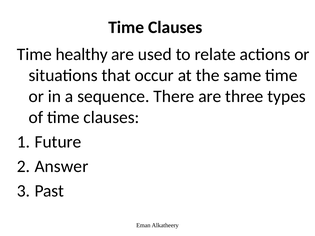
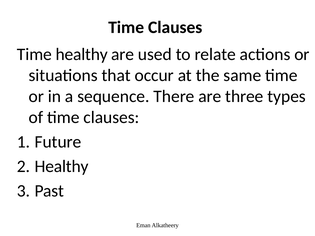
Answer: Answer -> Healthy (62, 166)
